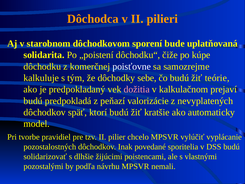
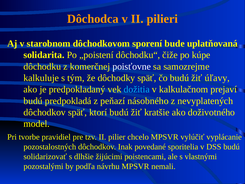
dôchodky sebe: sebe -> späť (147, 78)
teórie: teórie -> úľavy (217, 78)
dožitia colour: pink -> light blue (137, 89)
valorizácie: valorizácie -> násobného (148, 101)
automaticky: automaticky -> doživotného (211, 112)
